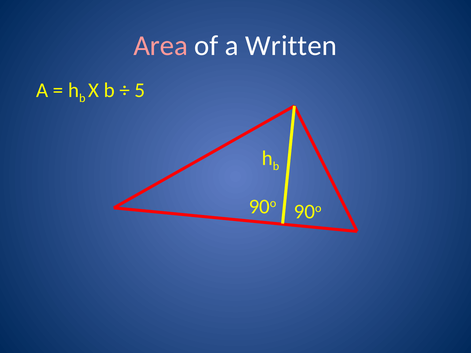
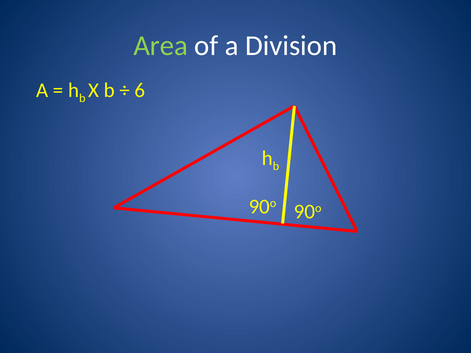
Area colour: pink -> light green (161, 46)
Written: Written -> Division (291, 46)
5: 5 -> 6 (140, 90)
